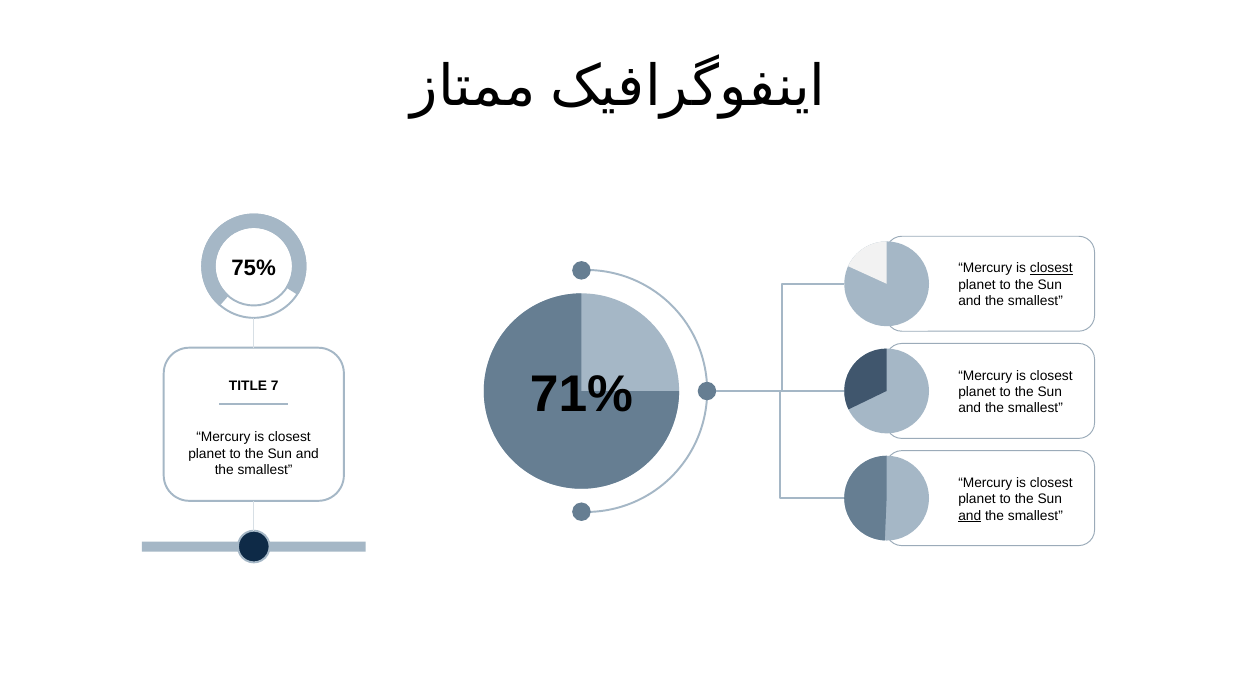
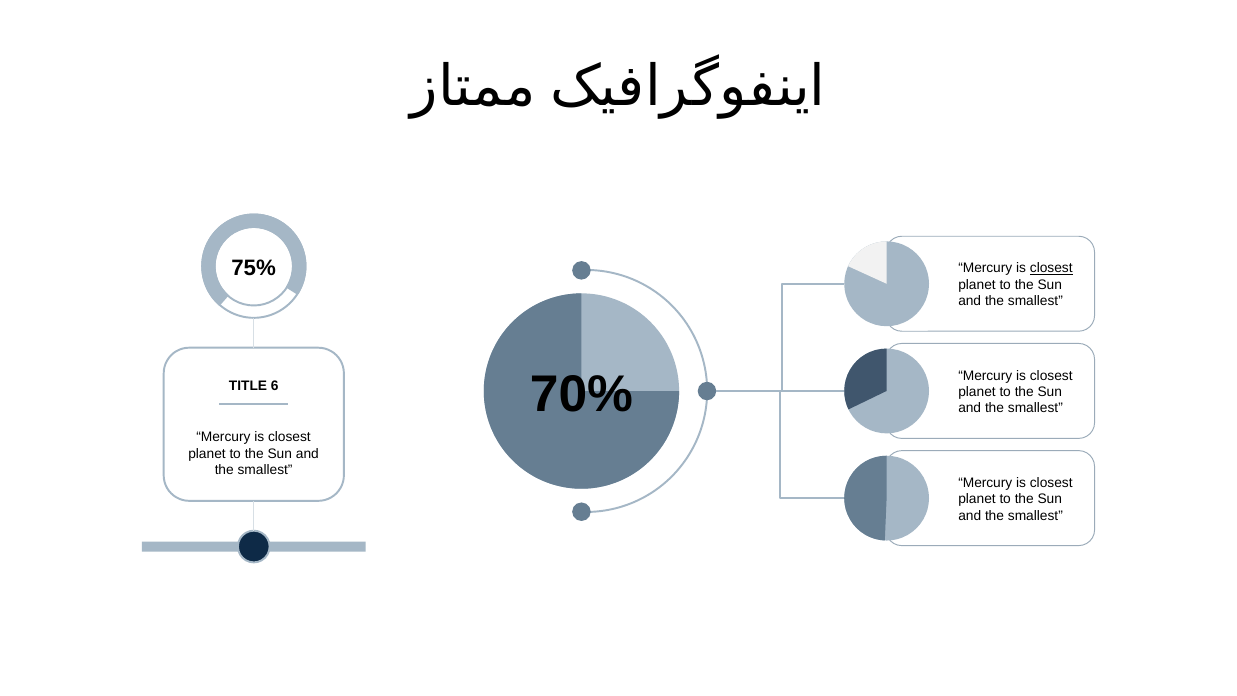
71%: 71% -> 70% (582, 395)
7: 7 -> 6 (275, 386)
and underline: present -> none (970, 515)
